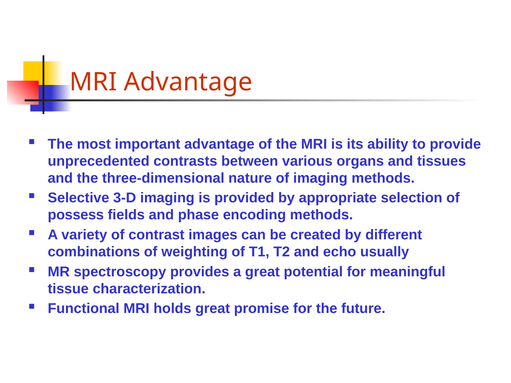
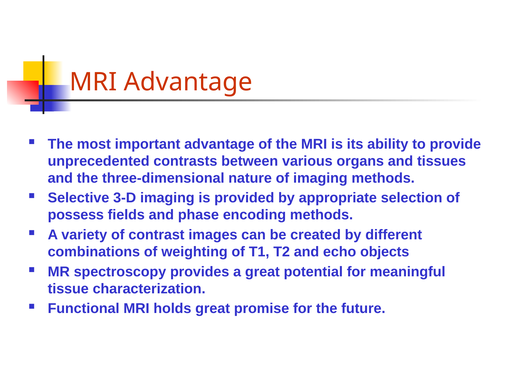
usually: usually -> objects (385, 252)
